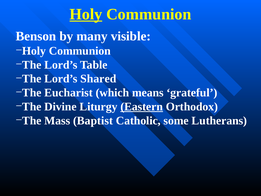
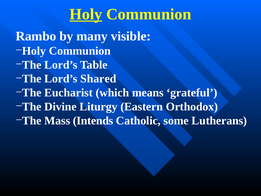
Benson: Benson -> Rambo (36, 36)
Eastern underline: present -> none (142, 107)
Baptist: Baptist -> Intends (93, 120)
